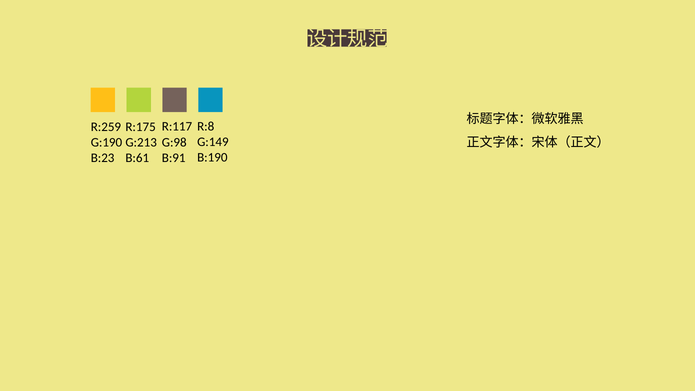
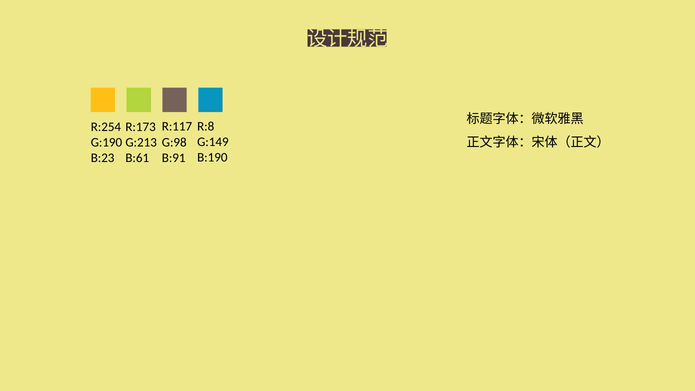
R:259: R:259 -> R:254 (106, 127)
R:175: R:175 -> R:173 (141, 127)
